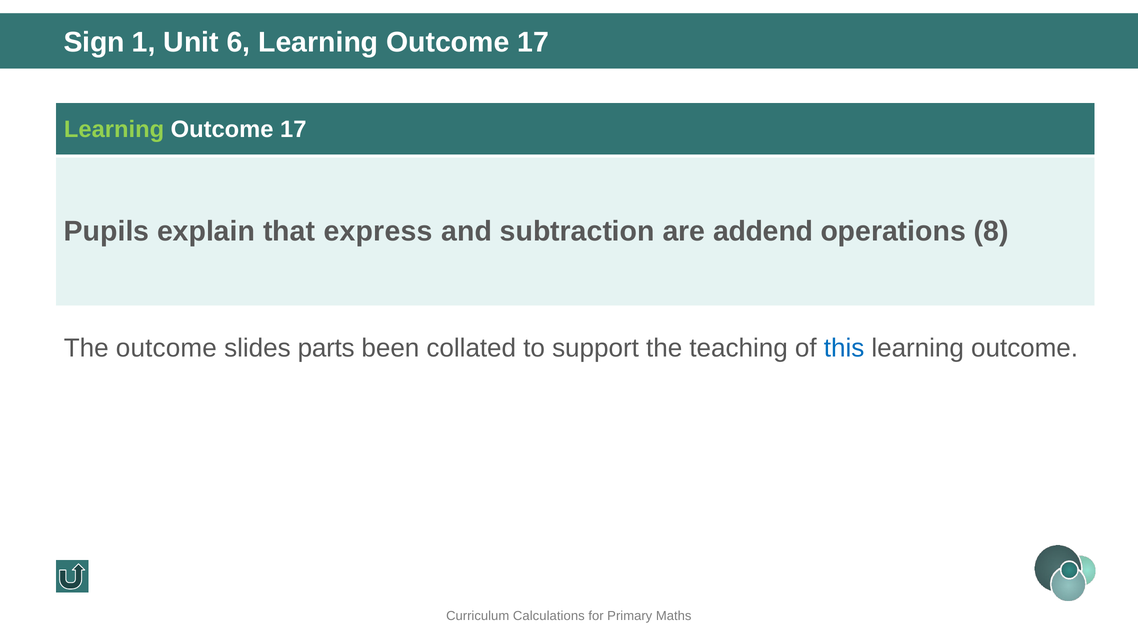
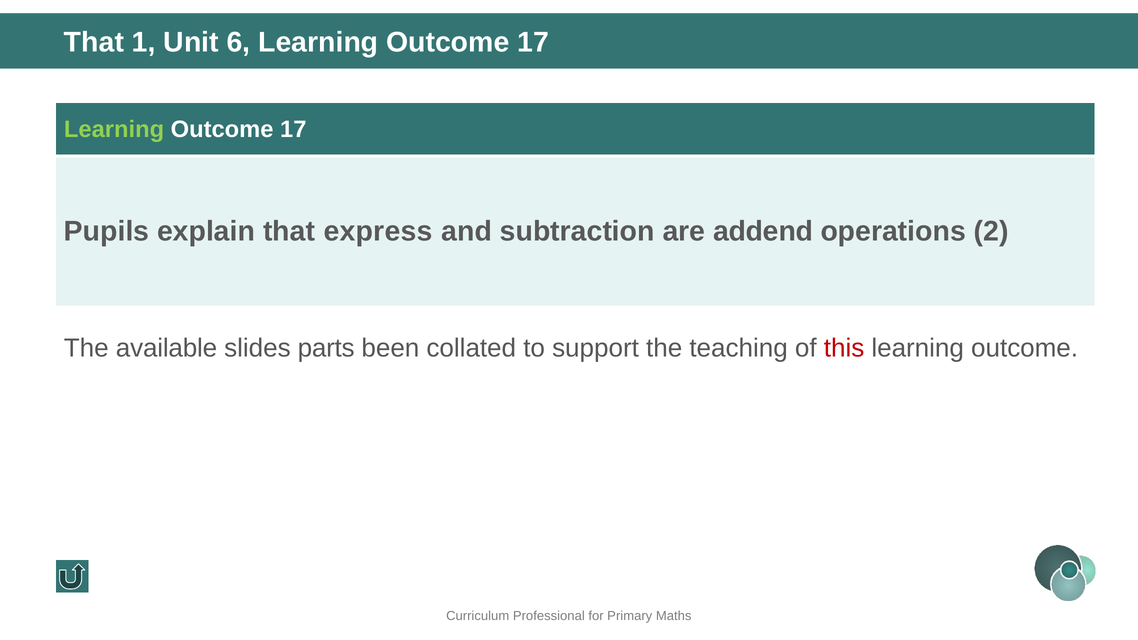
Sign: Sign -> That (94, 42)
8: 8 -> 2 (991, 231)
The outcome: outcome -> available (167, 348)
this colour: blue -> red (844, 348)
Calculations: Calculations -> Professional (549, 616)
